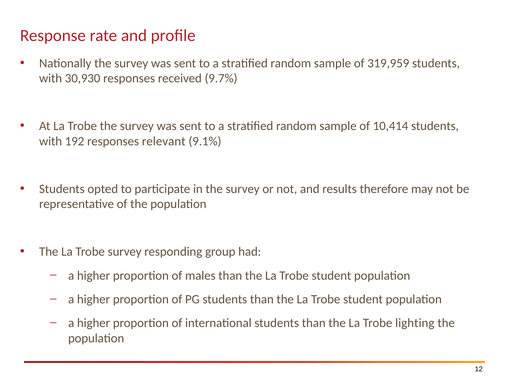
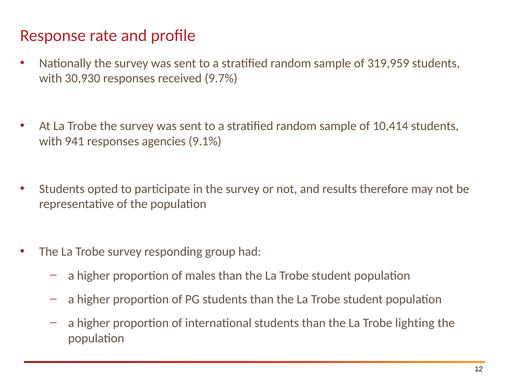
192: 192 -> 941 (75, 141)
relevant: relevant -> agencies (164, 141)
